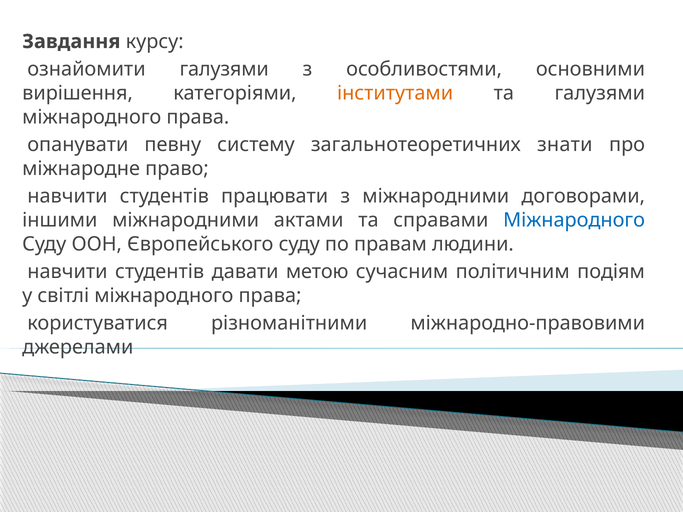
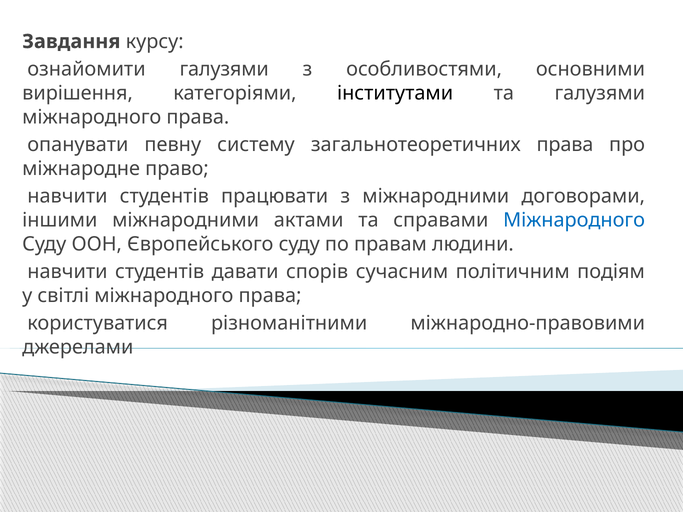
інститутами colour: orange -> black (395, 93)
загальнотеоретичних знати: знати -> права (565, 145)
метою: метою -> спорів (317, 272)
